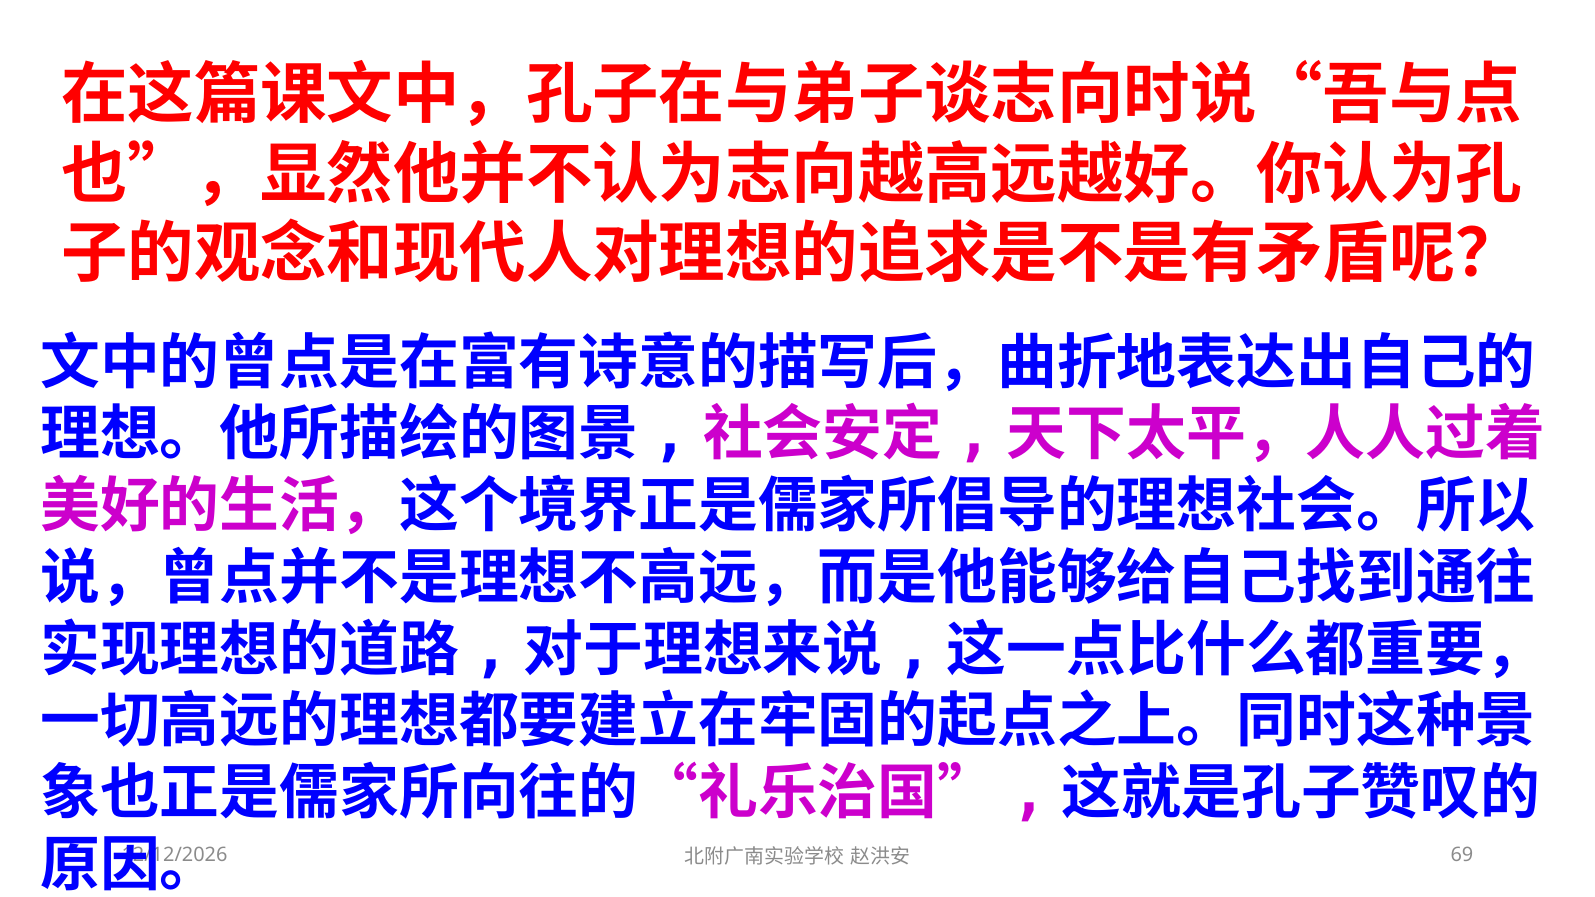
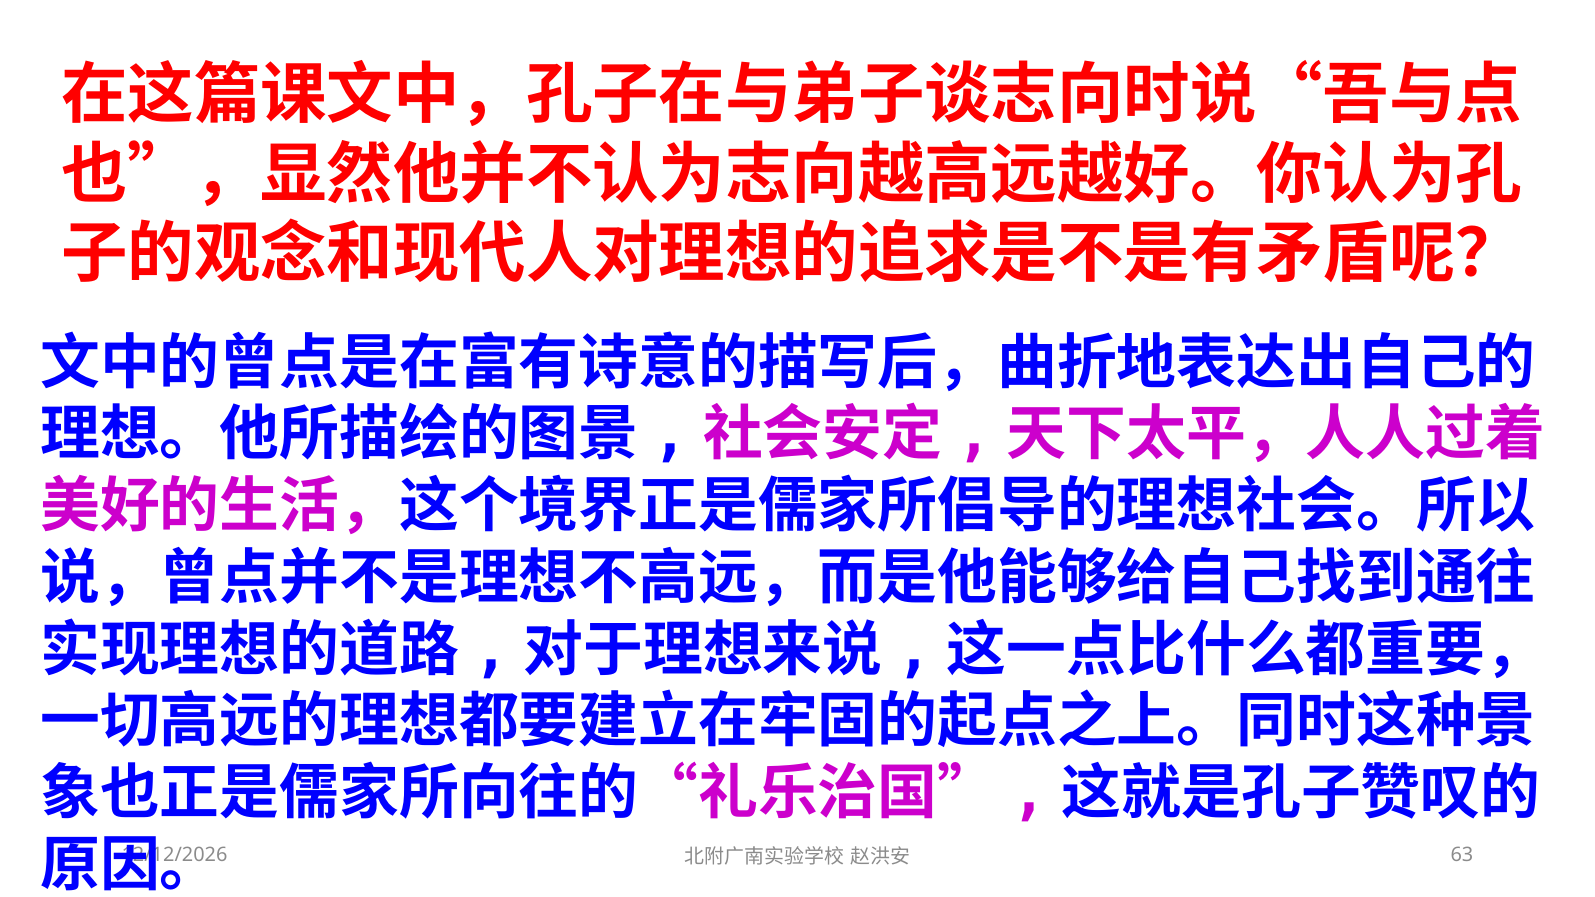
69: 69 -> 63 (1462, 855)
